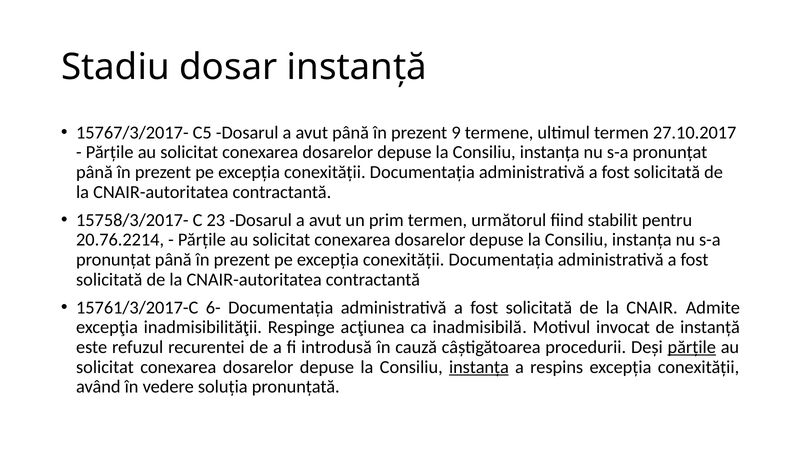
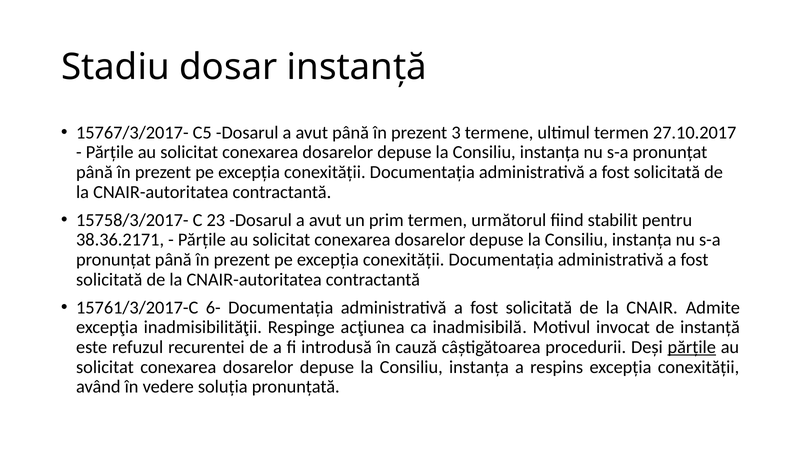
9: 9 -> 3 (456, 133)
20.76.2214: 20.76.2214 -> 38.36.2171 (120, 240)
instanța underline: present -> none (479, 367)
